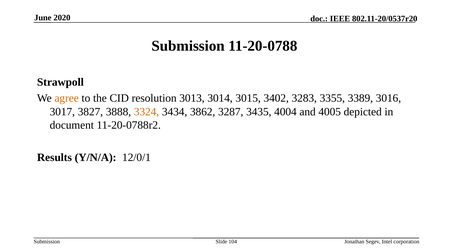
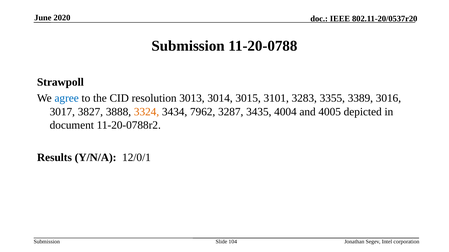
agree colour: orange -> blue (67, 98)
3402: 3402 -> 3101 (276, 98)
3862: 3862 -> 7962 (203, 112)
